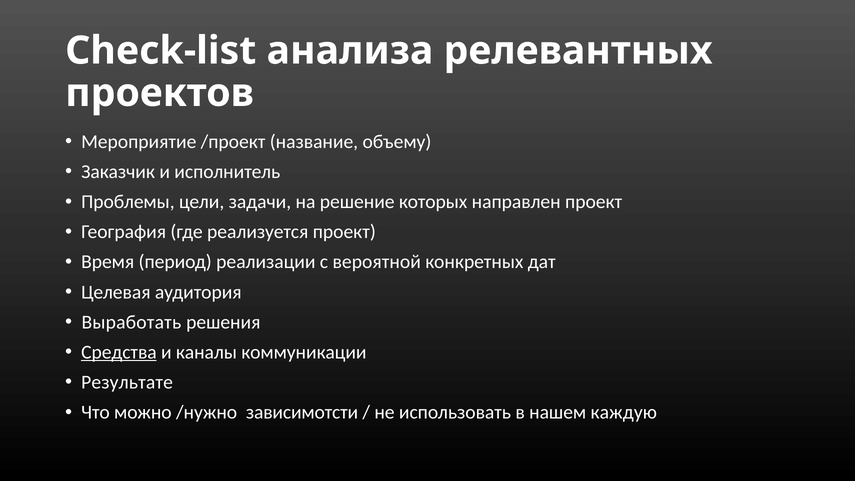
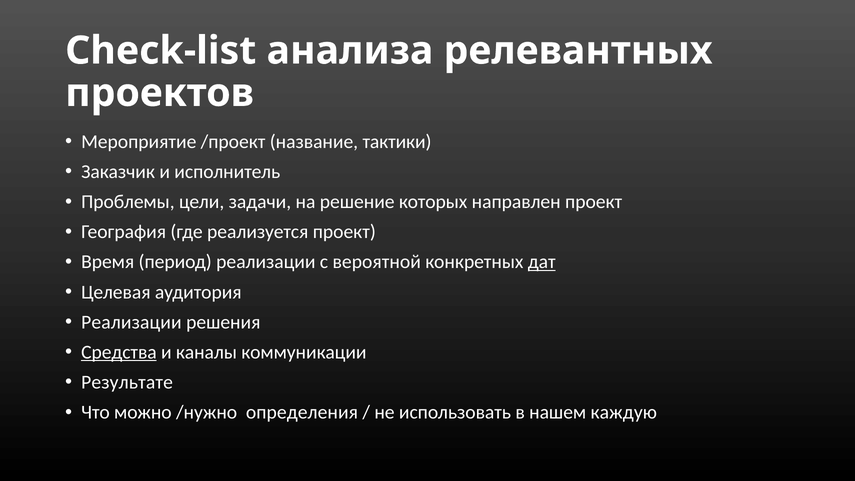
объему: объему -> тактики (397, 142)
дат underline: none -> present (542, 262)
Выработать: Выработать -> Реализации (131, 322)
зависимотсти: зависимотсти -> определения (302, 412)
